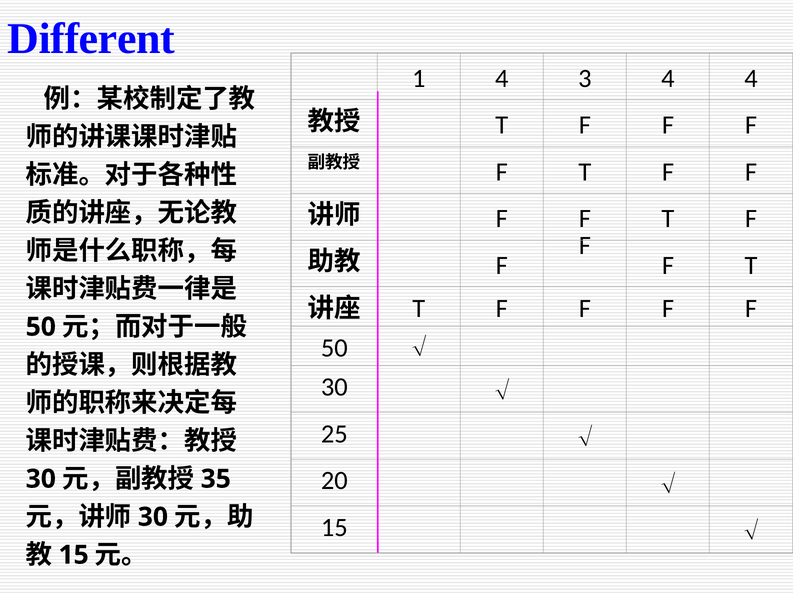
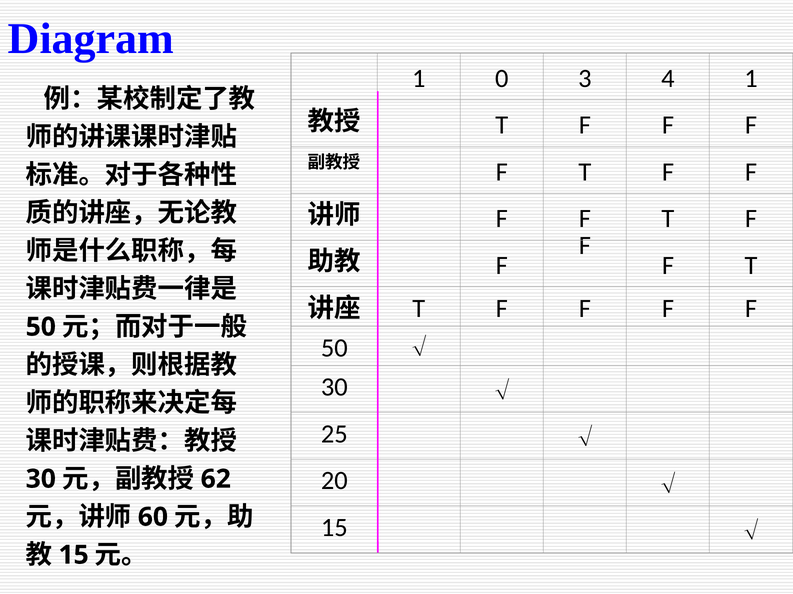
Different: Different -> Diagram (91, 39)
1 4: 4 -> 0 (502, 78)
4 4: 4 -> 1 (751, 78)
35: 35 -> 62 (216, 480)
30: 30 -> 60 (153, 518)
